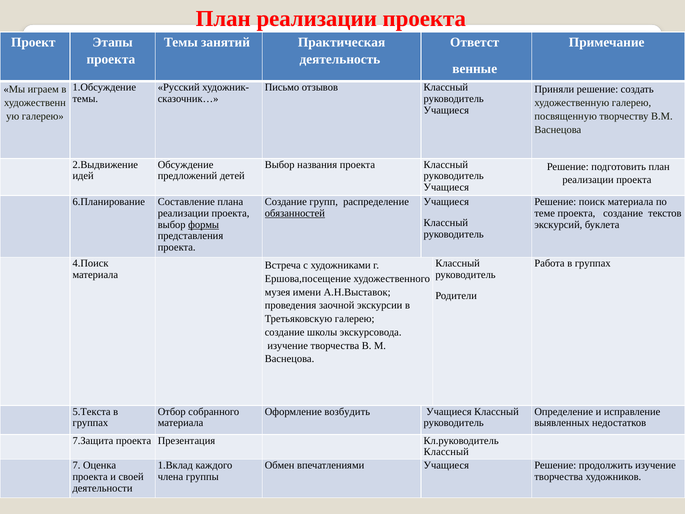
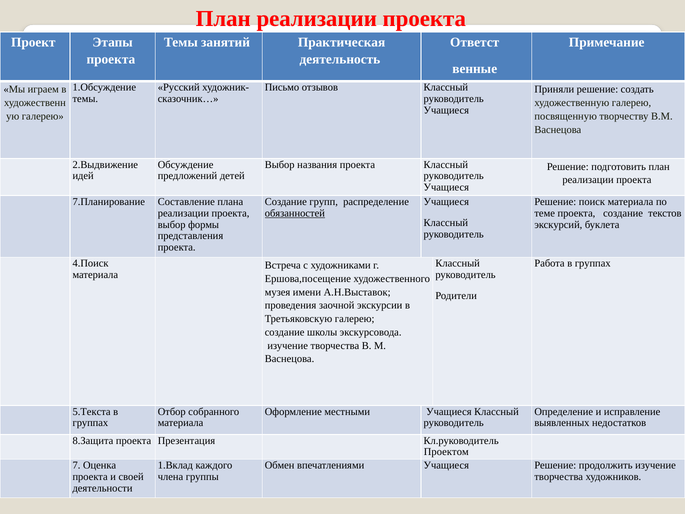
6.Планирование: 6.Планирование -> 7.Планирование (109, 202)
формы underline: present -> none (204, 224)
возбудить: возбудить -> местными (347, 411)
7.Защита: 7.Защита -> 8.Защита (93, 440)
Классный: Классный -> Проектом (446, 452)
